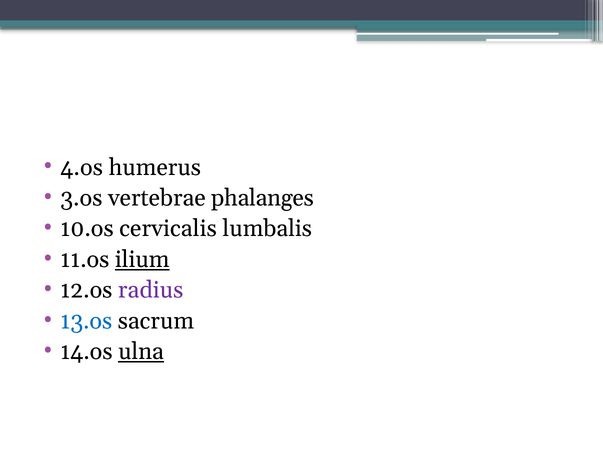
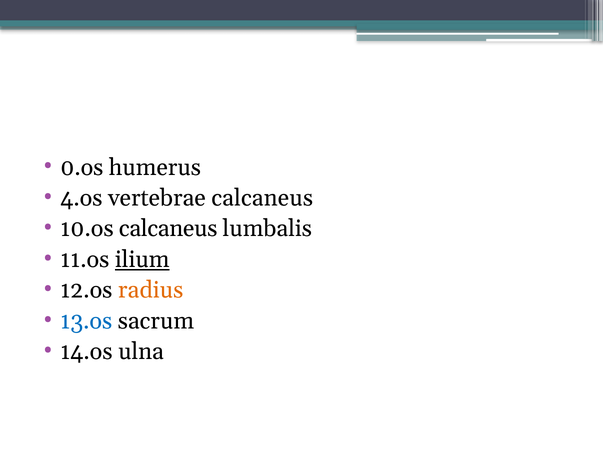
4.os: 4.os -> 0.os (82, 167)
3.os: 3.os -> 4.os (81, 198)
vertebrae phalanges: phalanges -> calcaneus (262, 198)
10.os cervicalis: cervicalis -> calcaneus (168, 228)
radius colour: purple -> orange (151, 290)
ulna underline: present -> none (141, 351)
